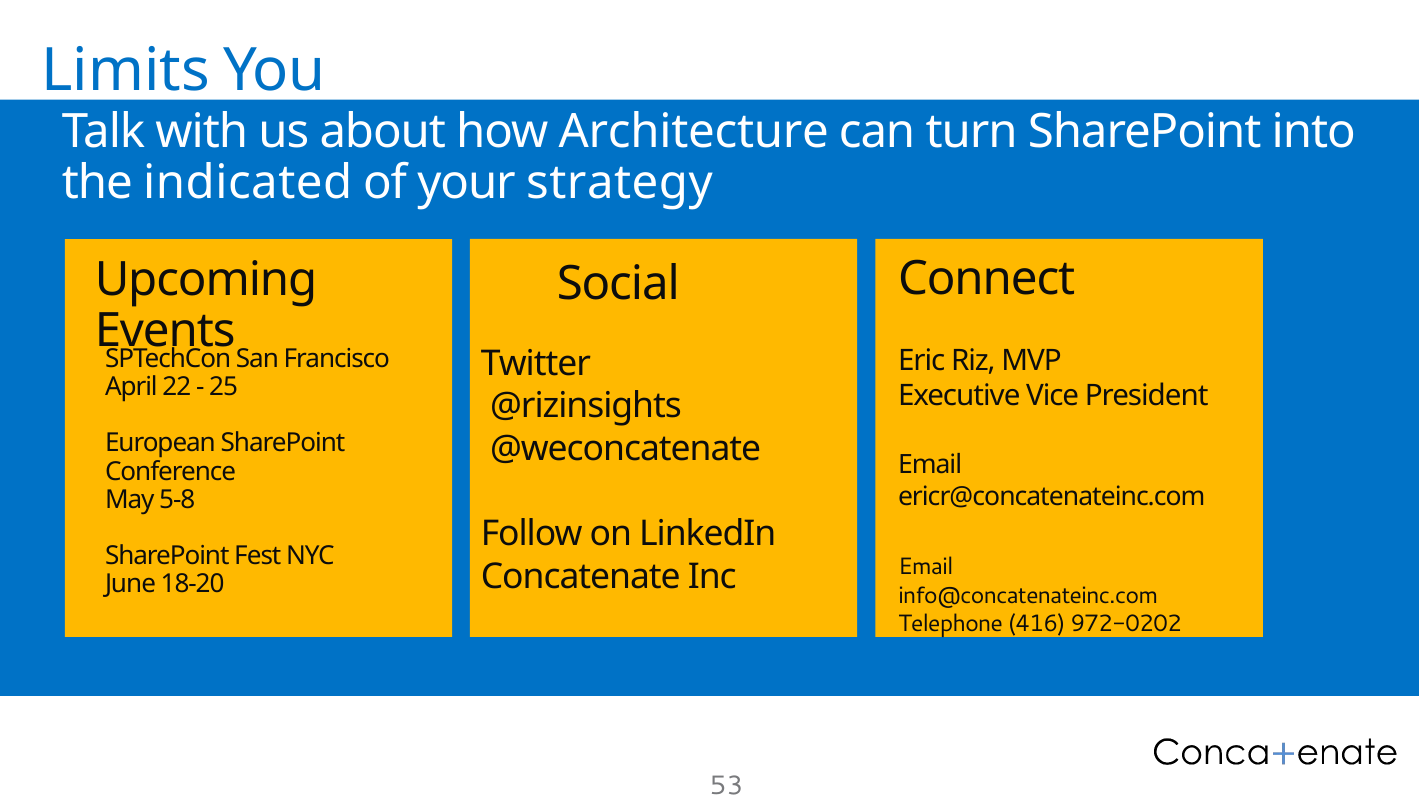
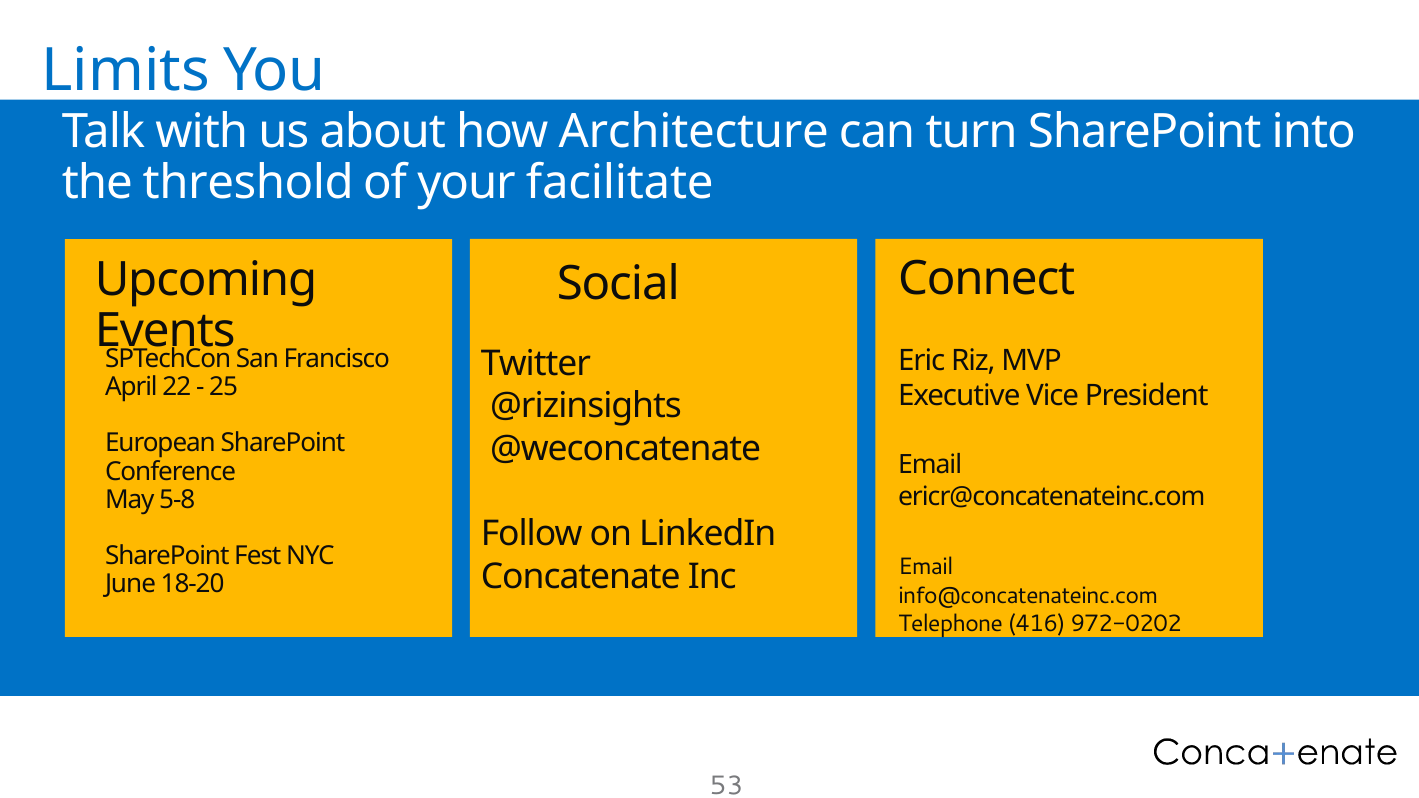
indicated: indicated -> threshold (248, 183)
strategy: strategy -> facilitate (620, 183)
